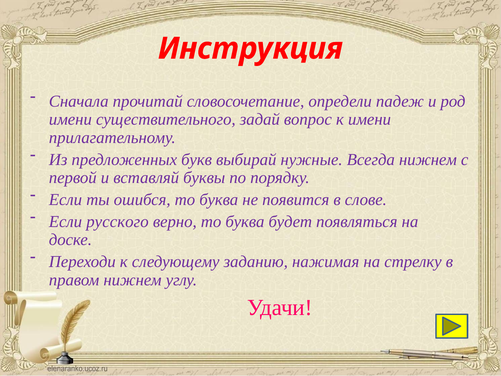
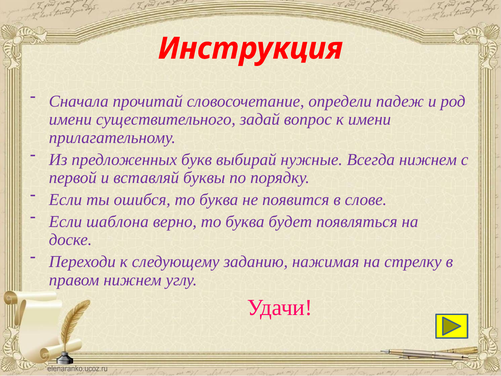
русского: русского -> шаблона (117, 222)
